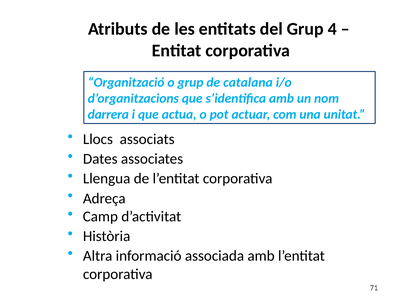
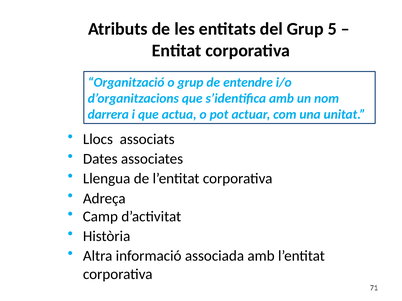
4: 4 -> 5 (332, 29)
catalana: catalana -> entendre (248, 83)
